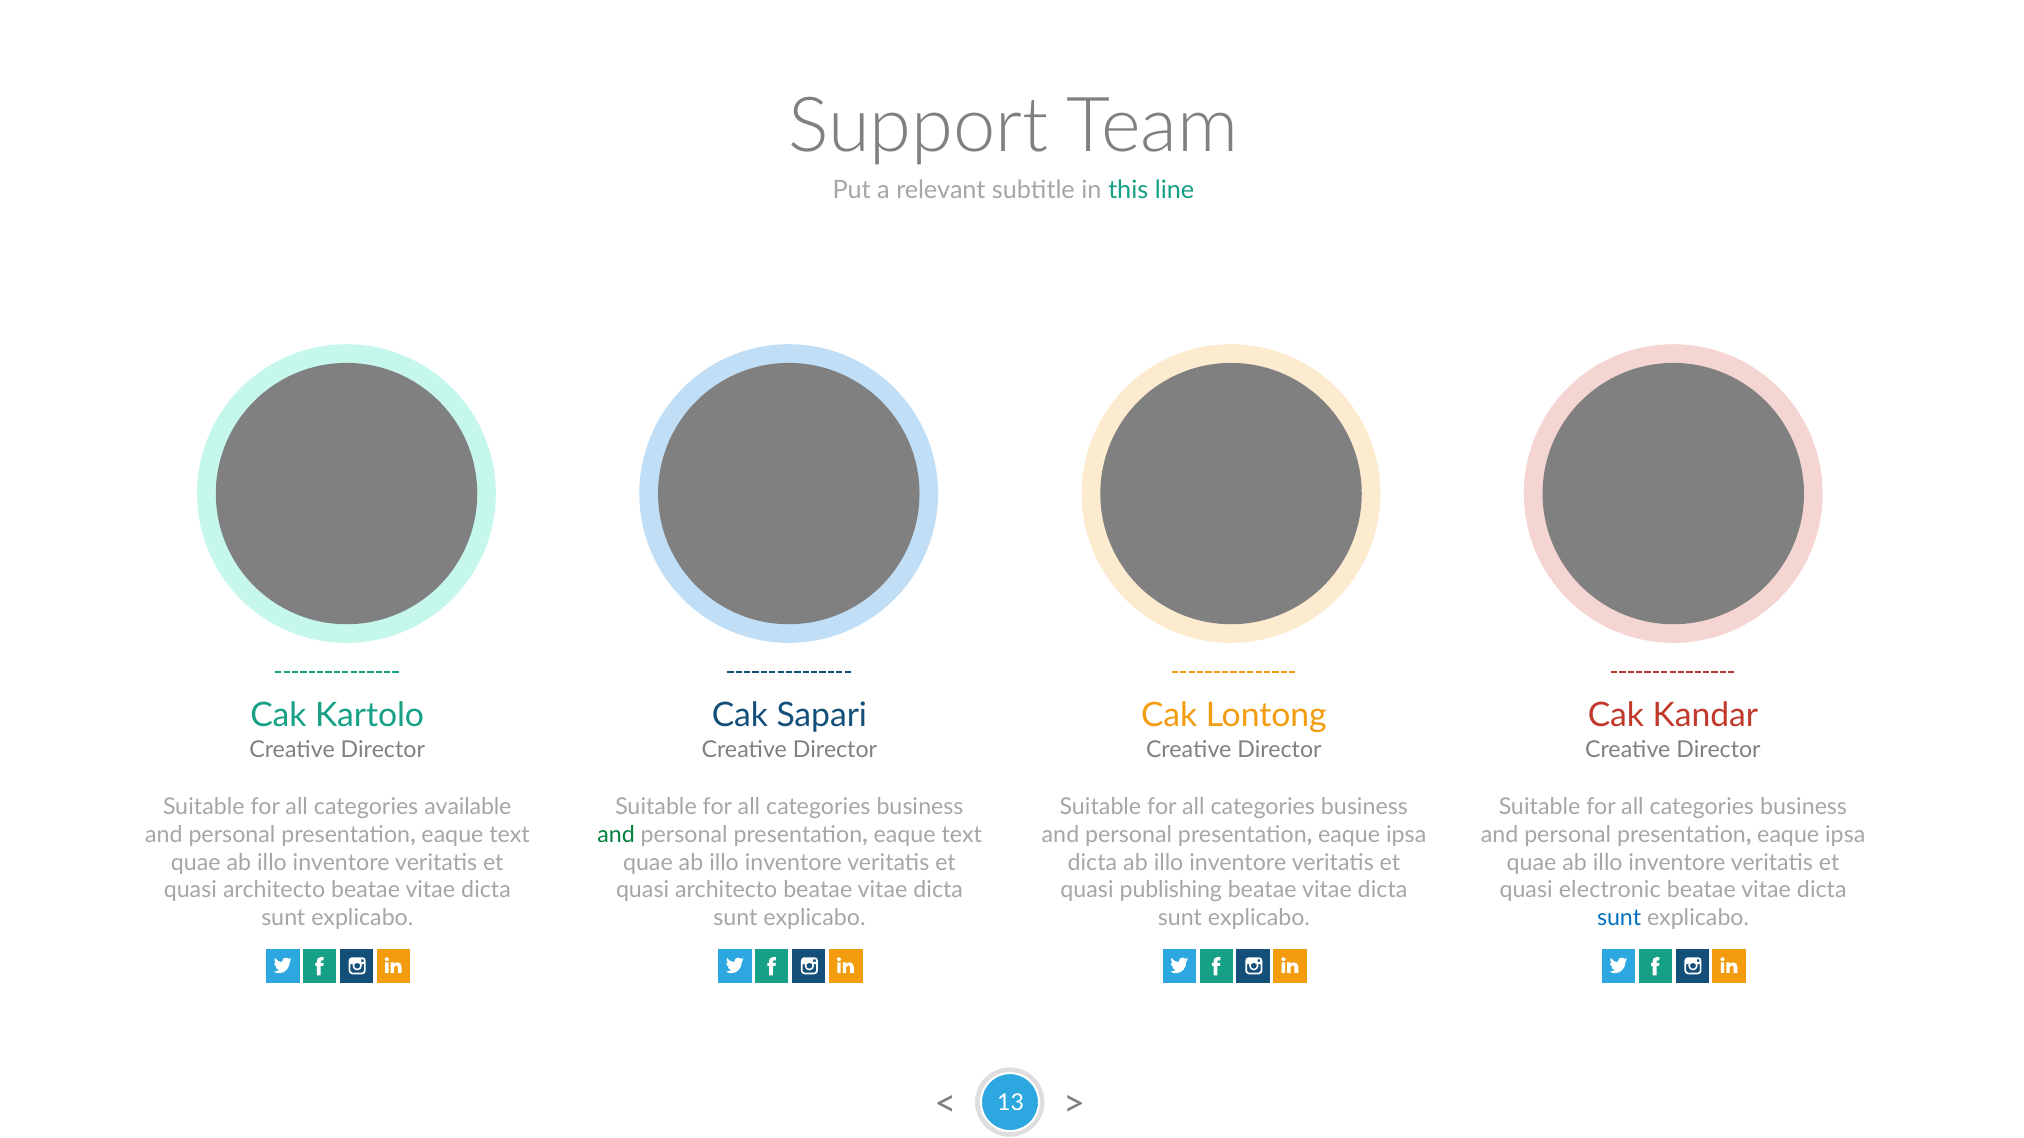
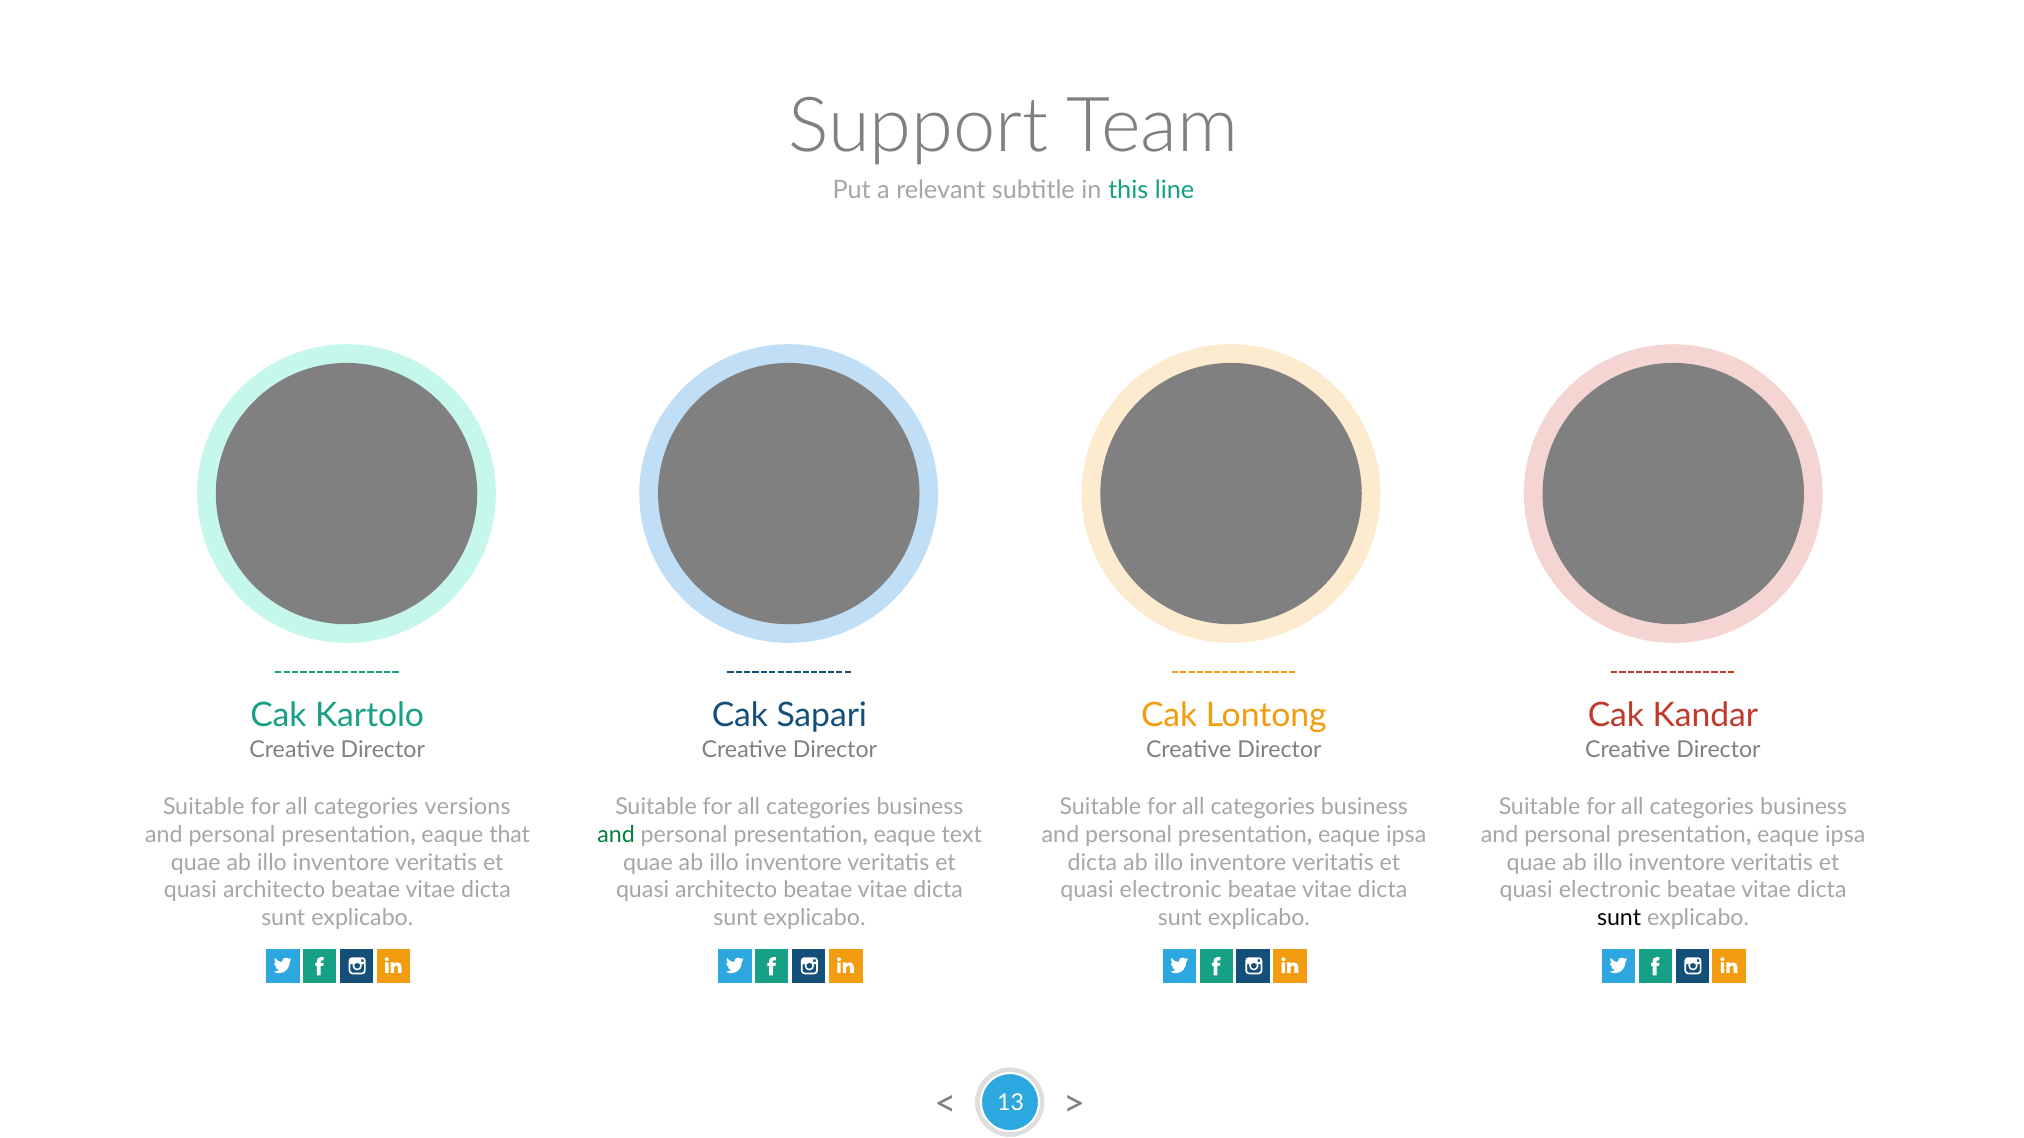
available: available -> versions (468, 807)
text: text -> that (510, 835)
publishing: publishing -> electronic (1171, 891)
sunt colour: blue -> black (1619, 919)
